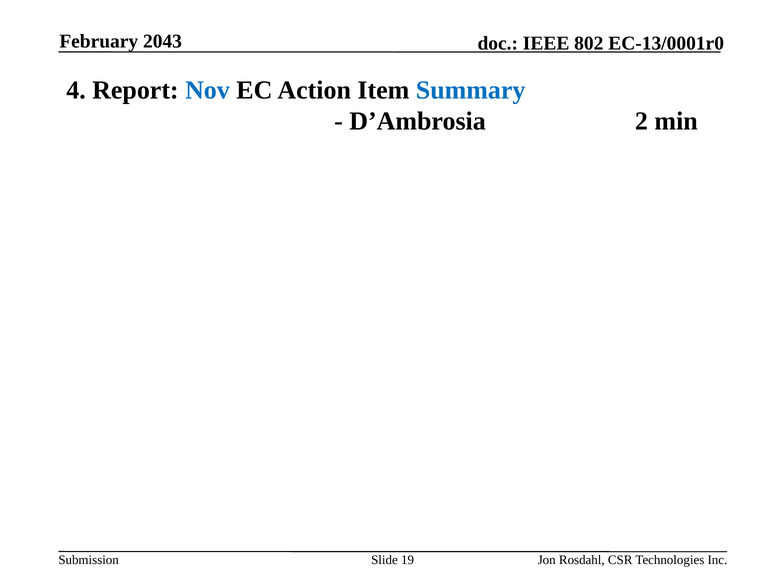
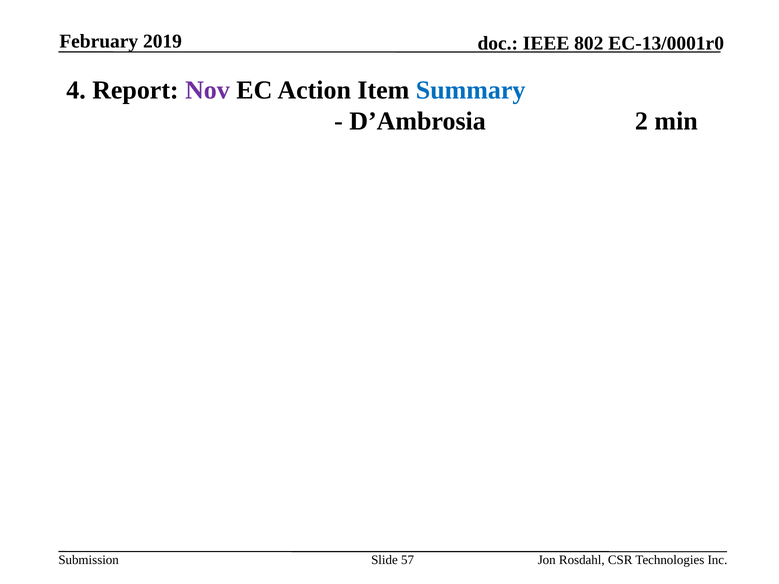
2043: 2043 -> 2019 (163, 41)
Nov colour: blue -> purple (207, 90)
19: 19 -> 57 (408, 560)
